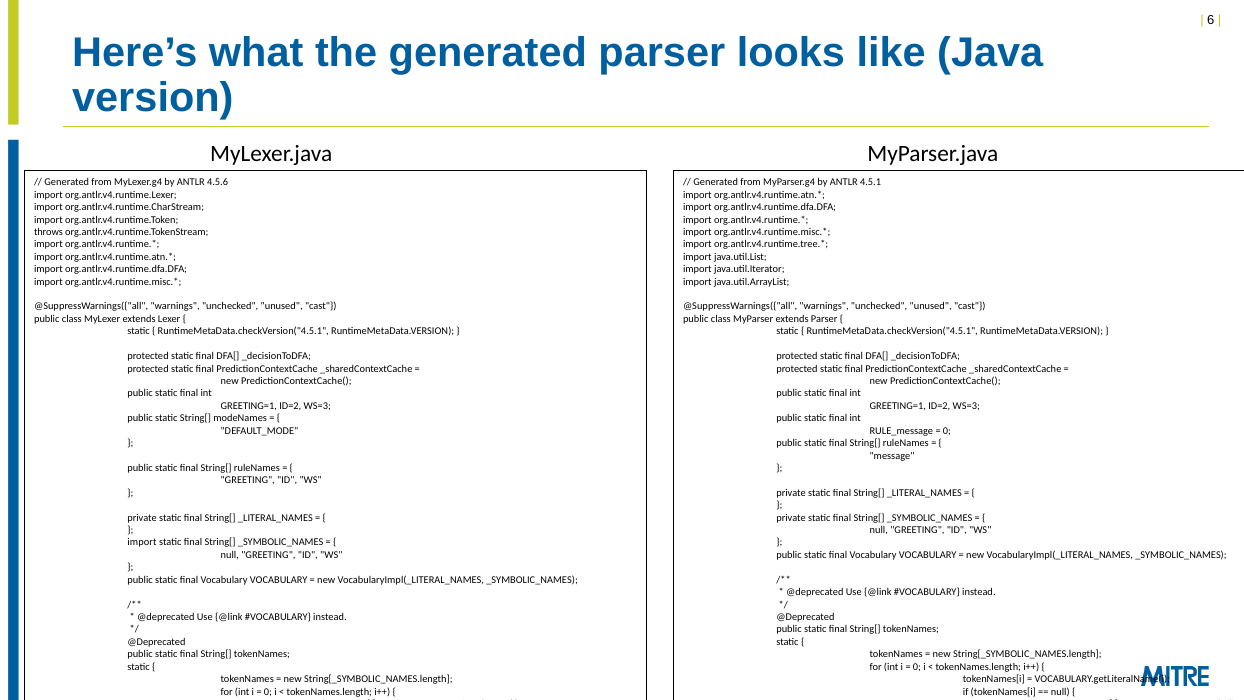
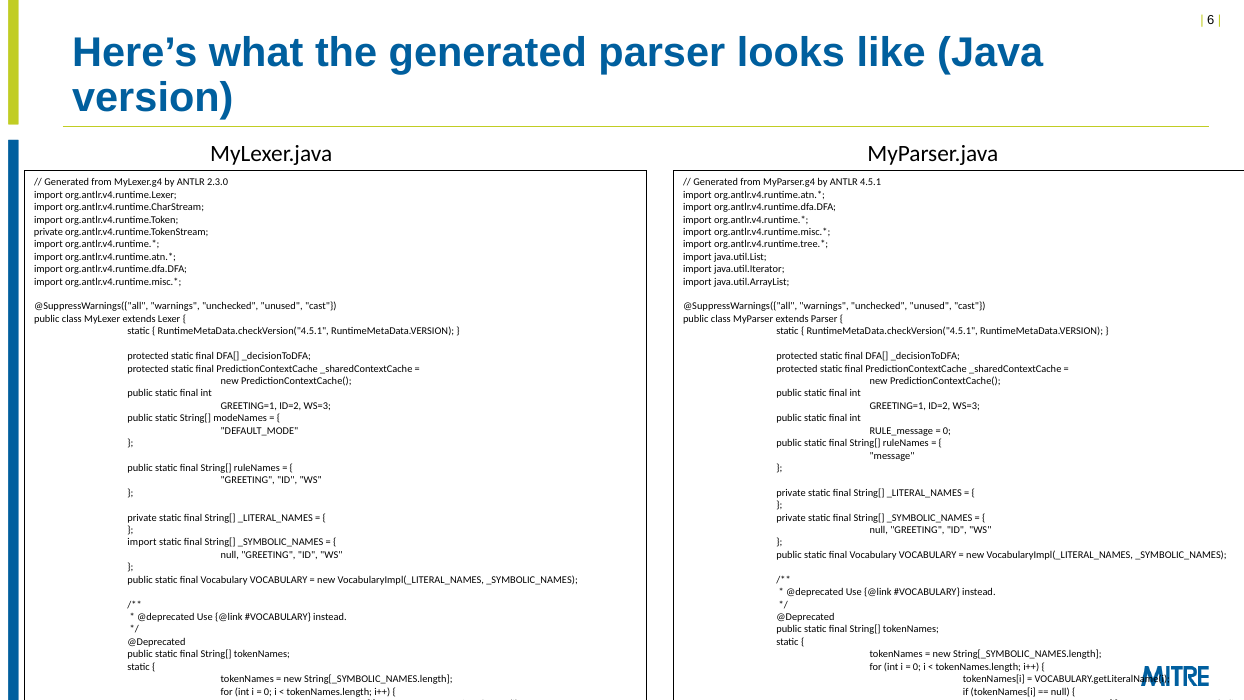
4.5.6: 4.5.6 -> 2.3.0 (218, 182)
throws: throws -> private (48, 232)
